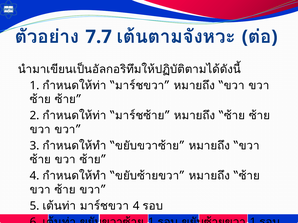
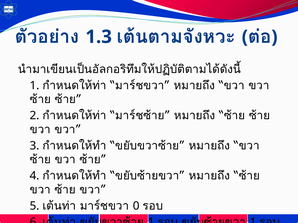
7.7: 7.7 -> 1.3 (99, 37)
4: 4 -> 0 (136, 206)
